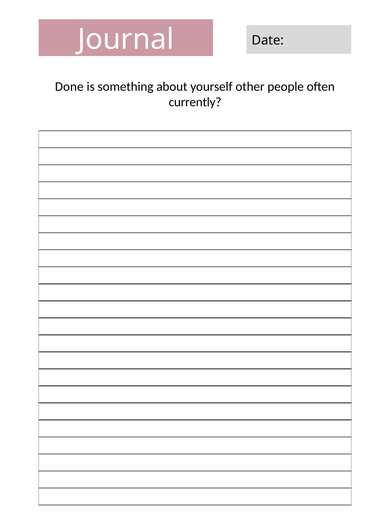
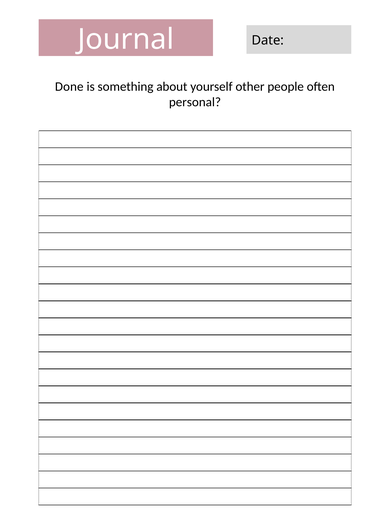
currently: currently -> personal (195, 102)
